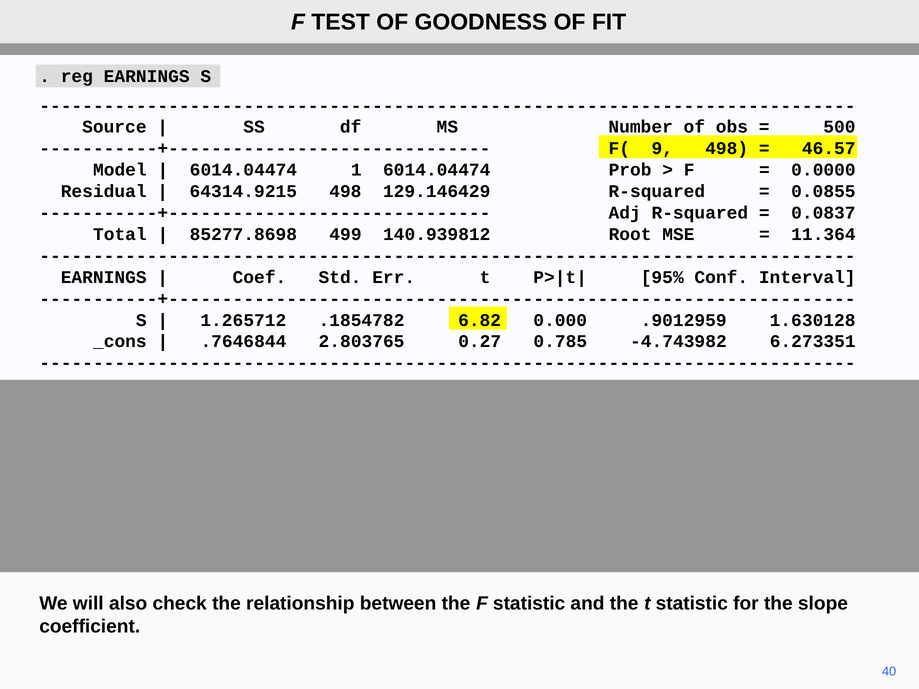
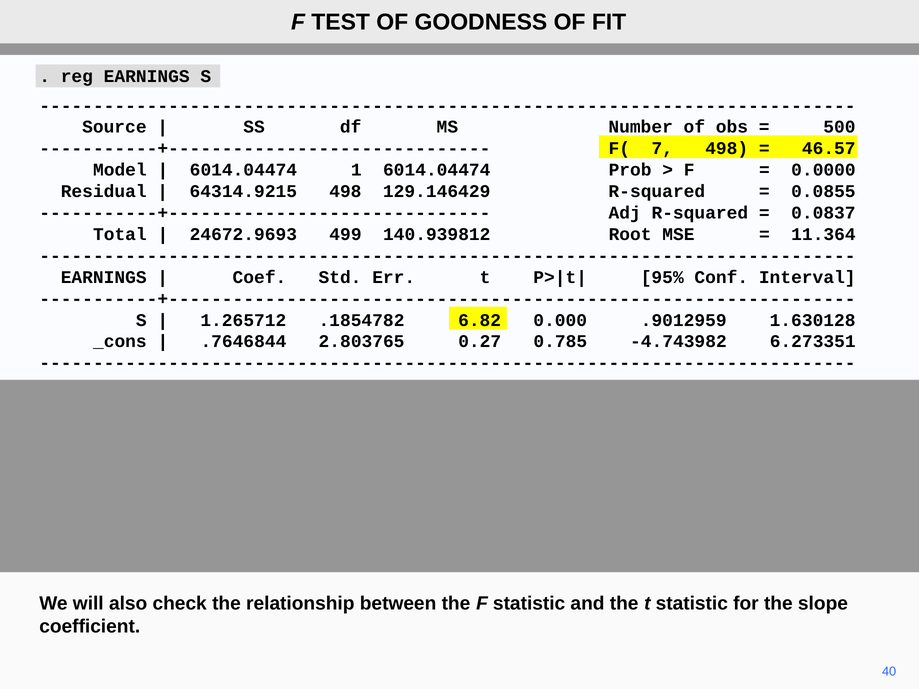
9: 9 -> 7 (662, 149)
85277.8698: 85277.8698 -> 24672.9693 (243, 234)
